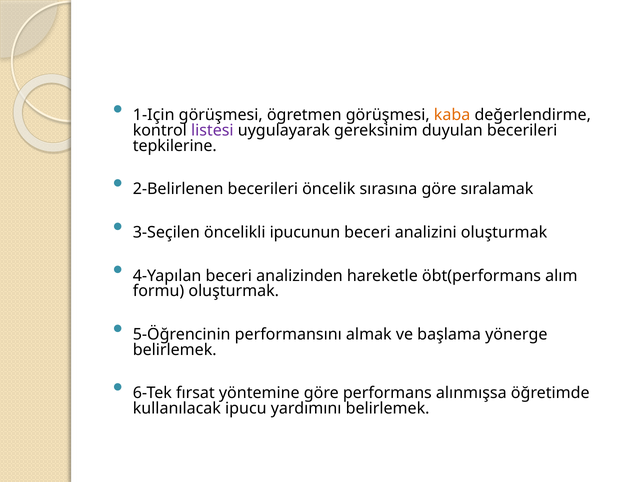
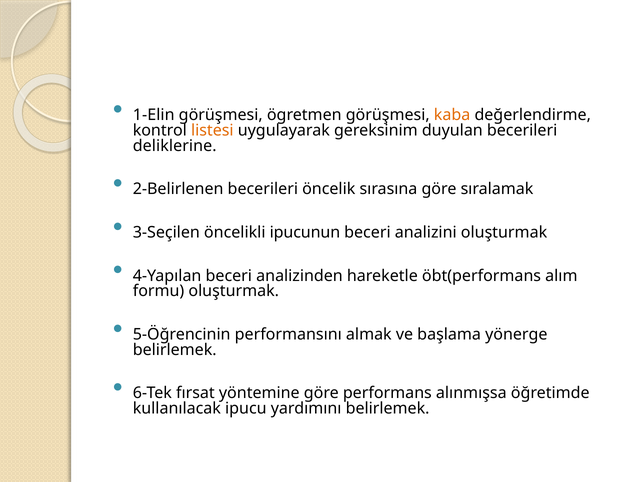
1-Için: 1-Için -> 1-Elin (154, 115)
listesi colour: purple -> orange (212, 130)
tepkilerine: tepkilerine -> deliklerine (175, 146)
